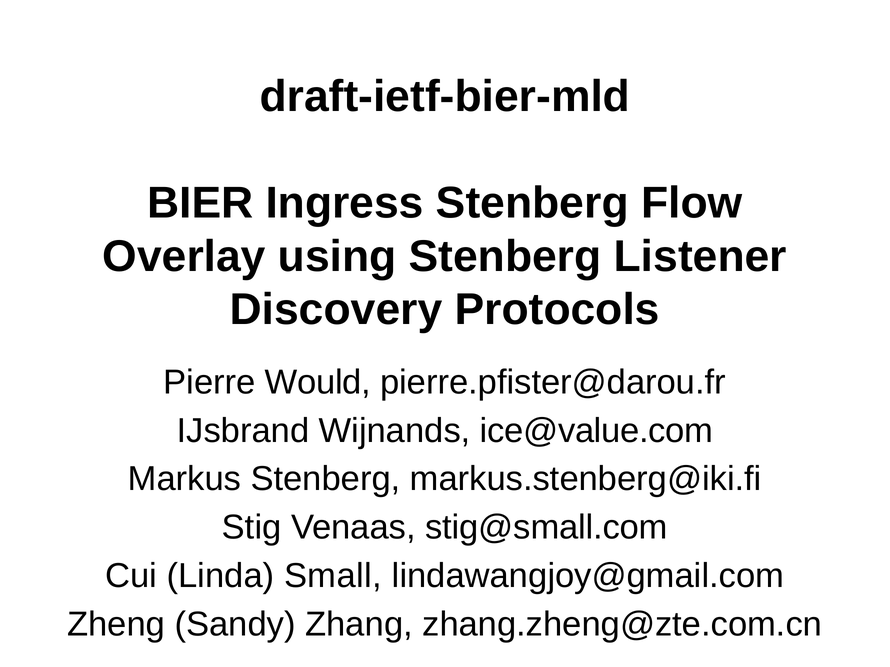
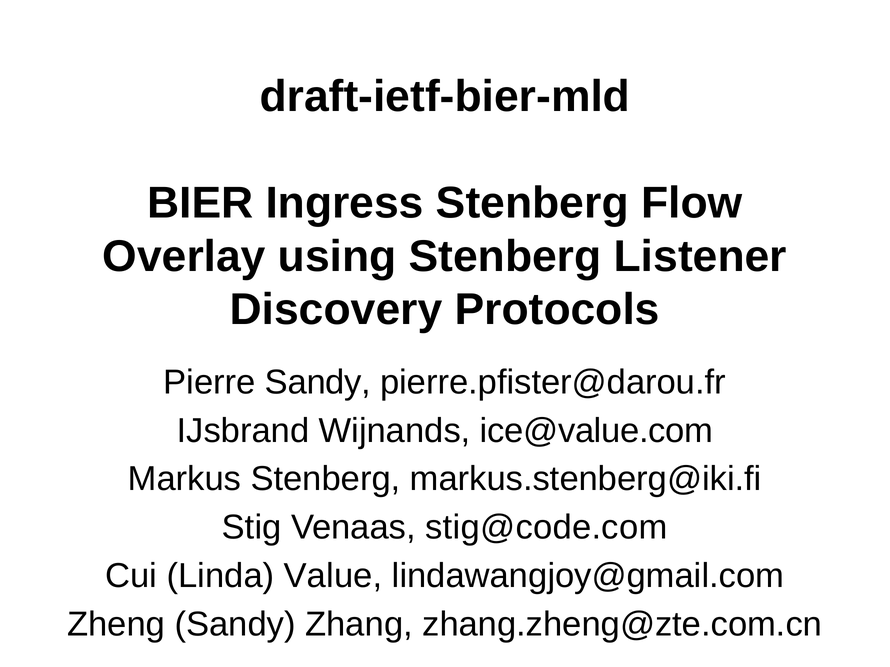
Pierre Would: Would -> Sandy (318, 382)
stig@small.com: stig@small.com -> stig@code.com (546, 528)
Small: Small -> Value (333, 576)
